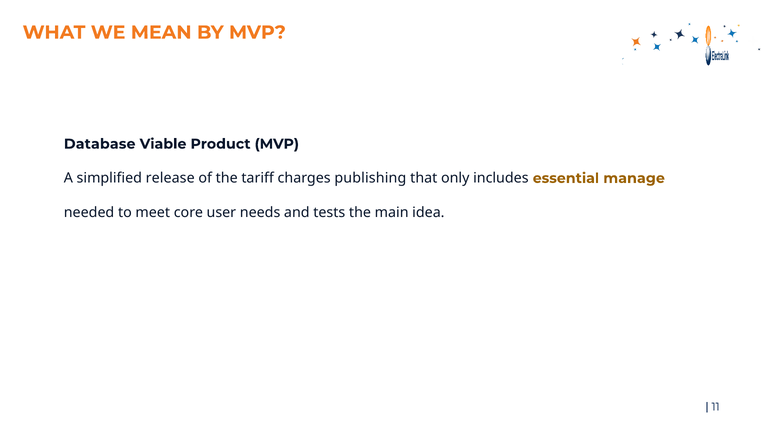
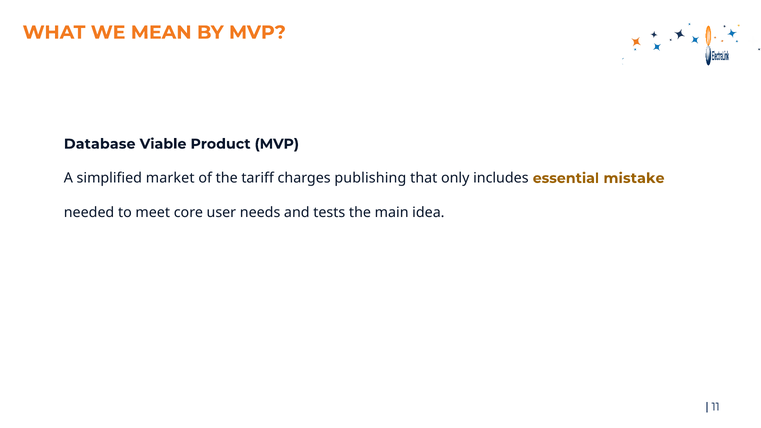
release: release -> market (170, 178)
manage: manage -> mistake (634, 178)
